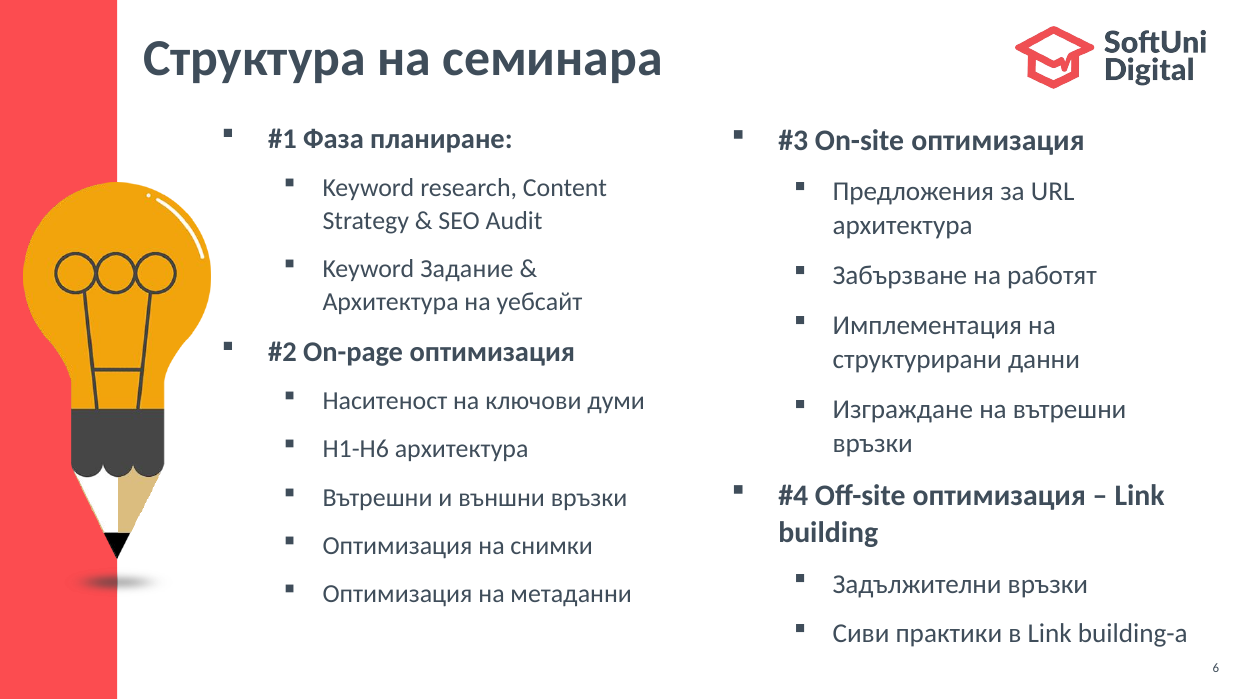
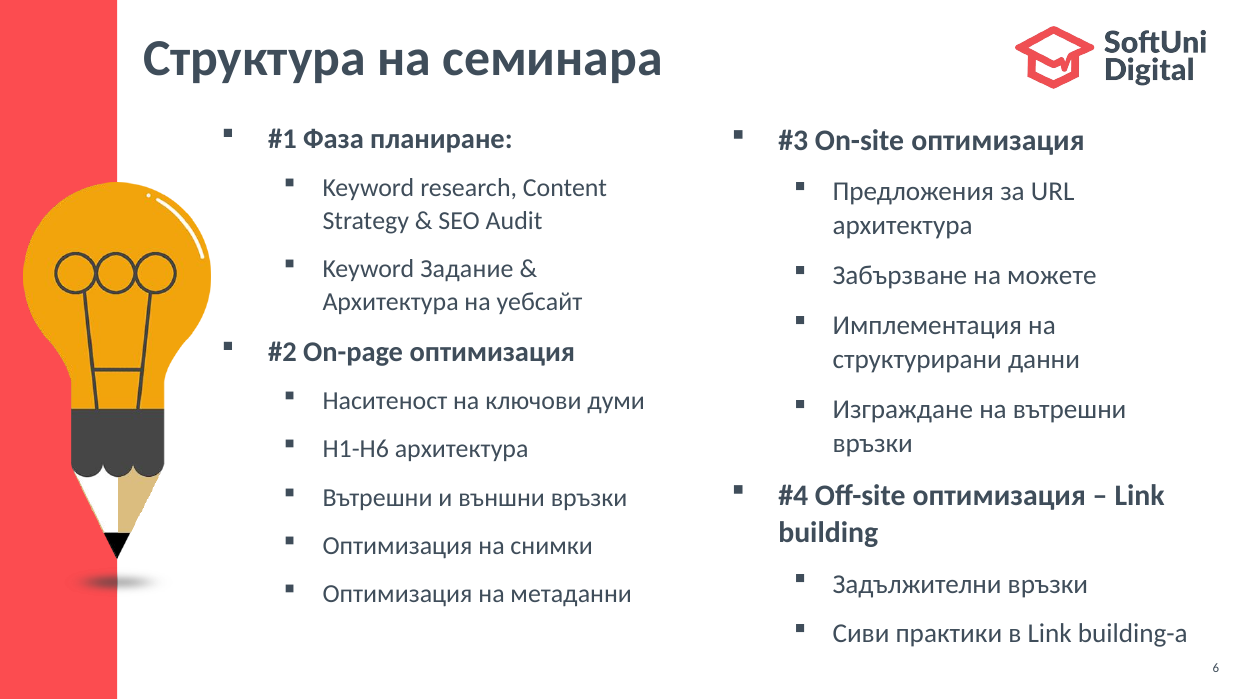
работят: работят -> можете (1052, 276)
